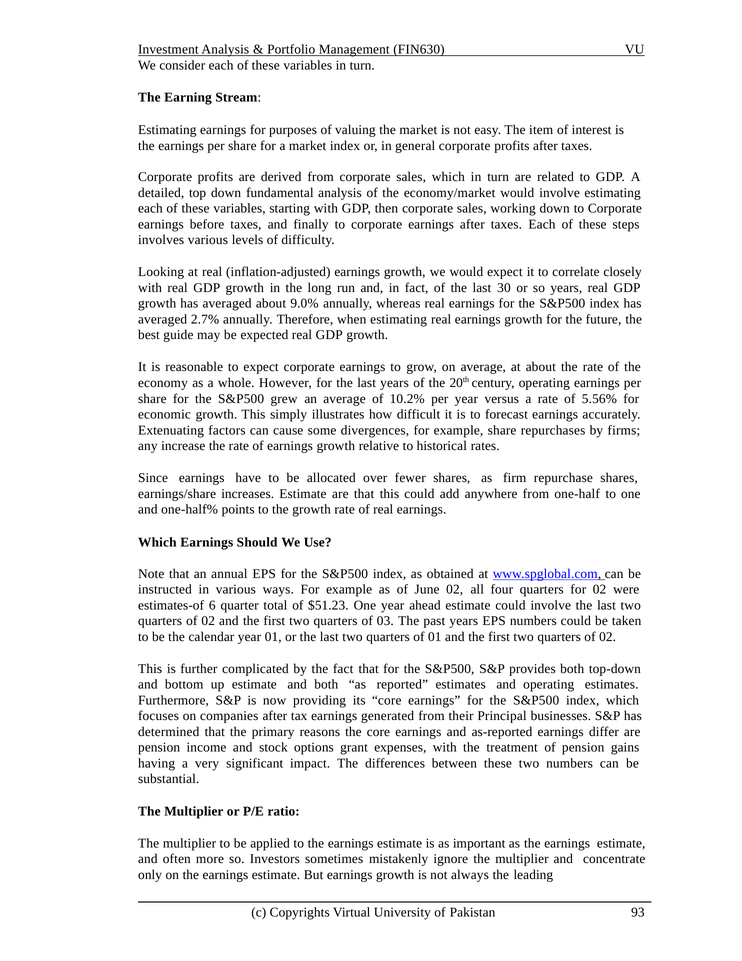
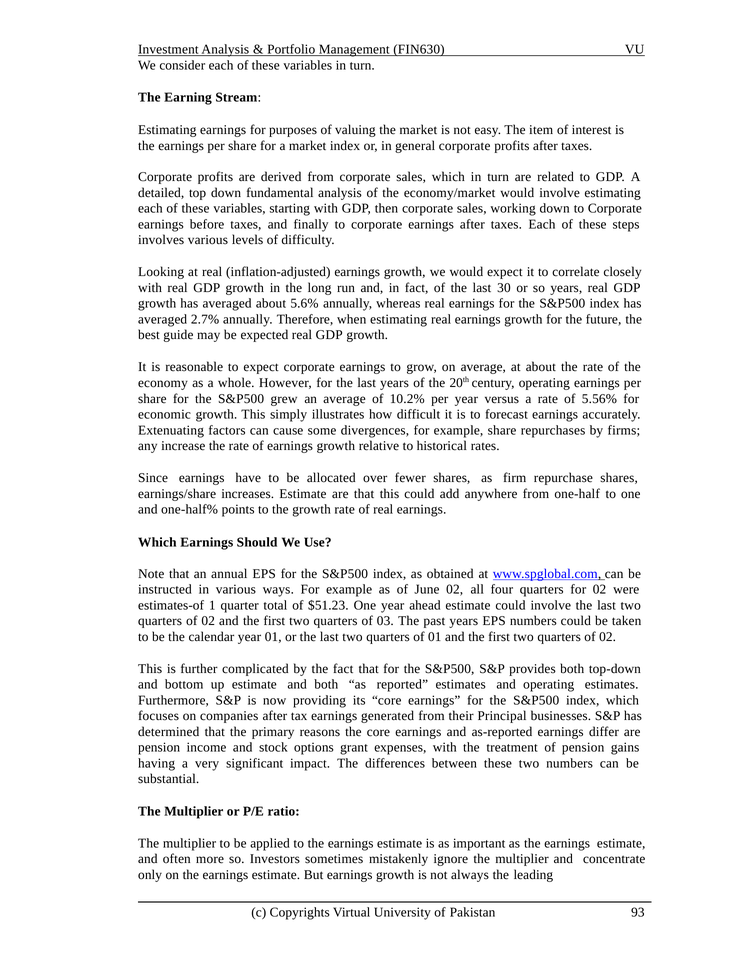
9.0%: 9.0% -> 5.6% (304, 303)
6: 6 -> 1 (212, 605)
